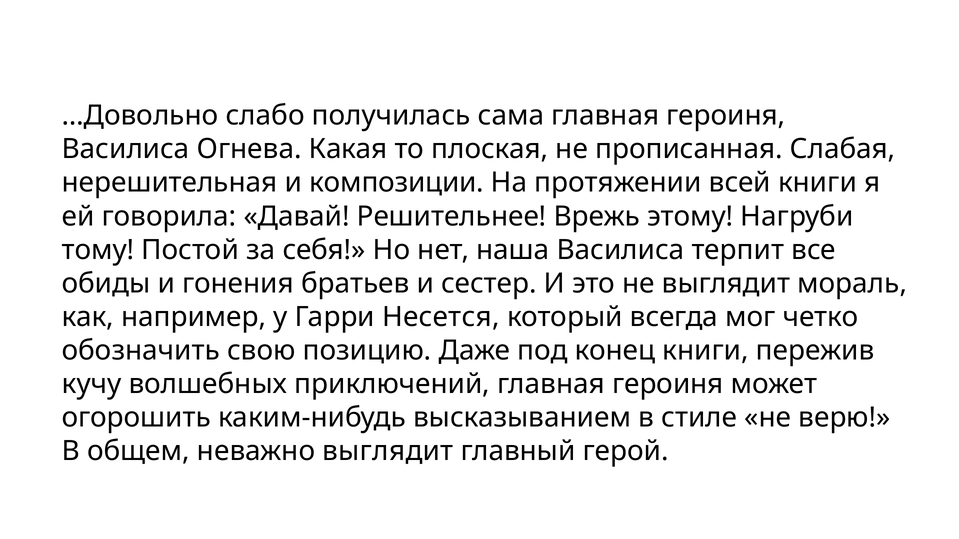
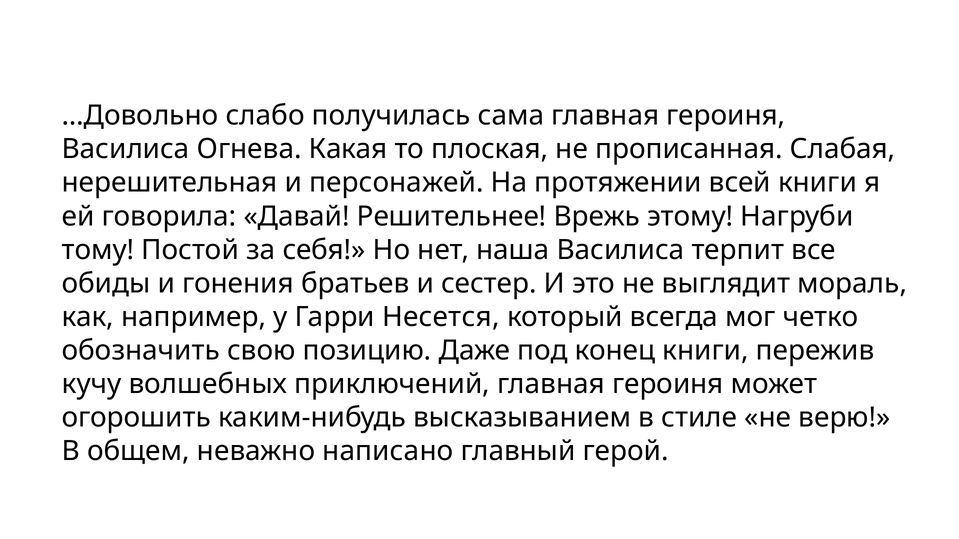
композиции: композиции -> персонажей (396, 183)
неважно выглядит: выглядит -> написано (388, 452)
